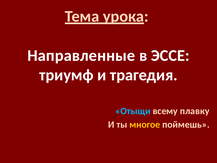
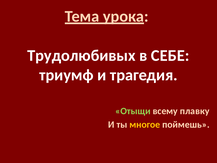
Направленные: Направленные -> Трудолюбивых (81, 55)
ЭССЕ: ЭССЕ -> СЕБЕ (170, 55)
Отыщи colour: light blue -> light green (133, 111)
